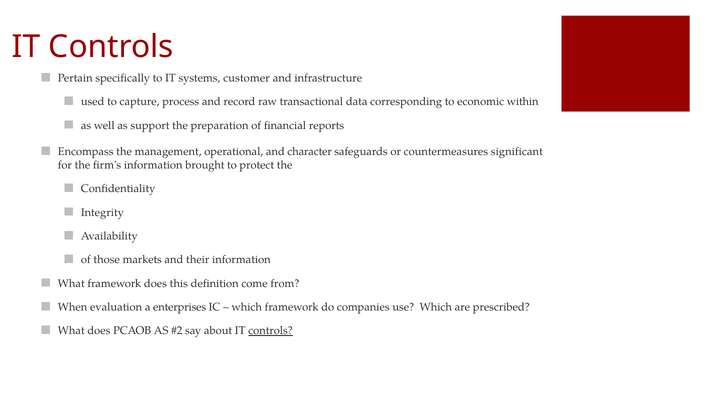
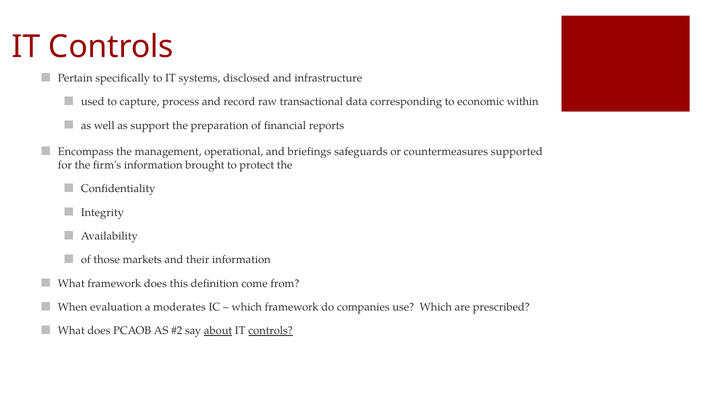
customer: customer -> disclosed (247, 78)
character: character -> briefings (310, 152)
significant: significant -> supported (517, 152)
enterprises: enterprises -> moderates (180, 307)
about underline: none -> present (218, 331)
